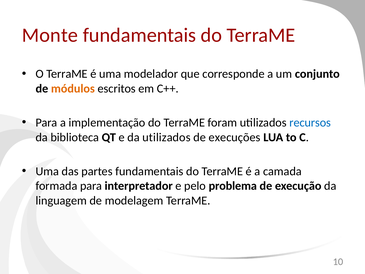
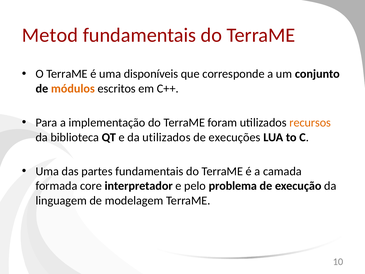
Monte: Monte -> Metod (50, 35)
modelador: modelador -> disponíveis (151, 74)
recursos colour: blue -> orange (310, 123)
formada para: para -> core (91, 186)
